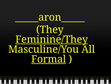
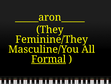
Feminine/They underline: present -> none (52, 39)
